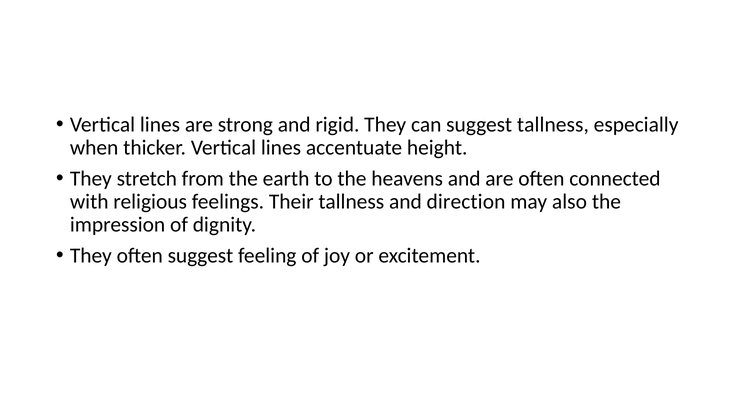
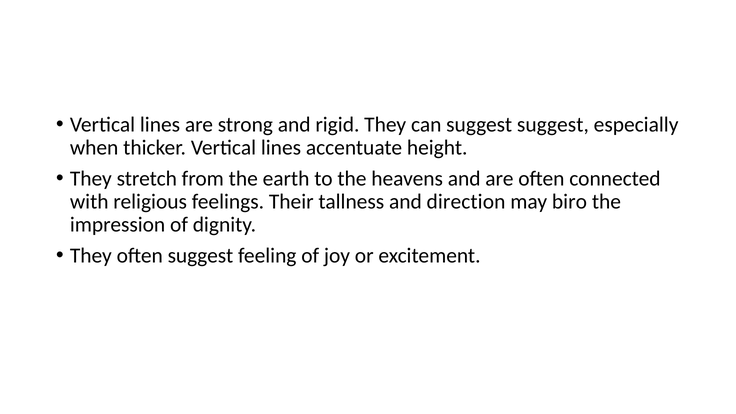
suggest tallness: tallness -> suggest (553, 124)
also: also -> biro (569, 202)
